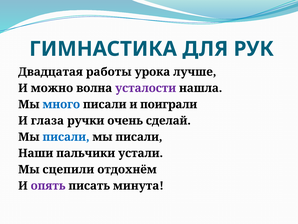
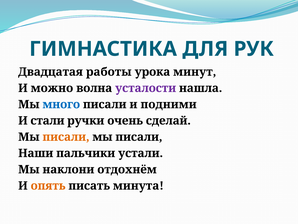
лучше: лучше -> минут (195, 72)
поиграли: поиграли -> подними (169, 104)
глаза: глаза -> стали (47, 120)
писали colour: blue -> orange (66, 137)
сцепили: сцепили -> наклони (68, 169)
опять colour: purple -> orange (48, 185)
